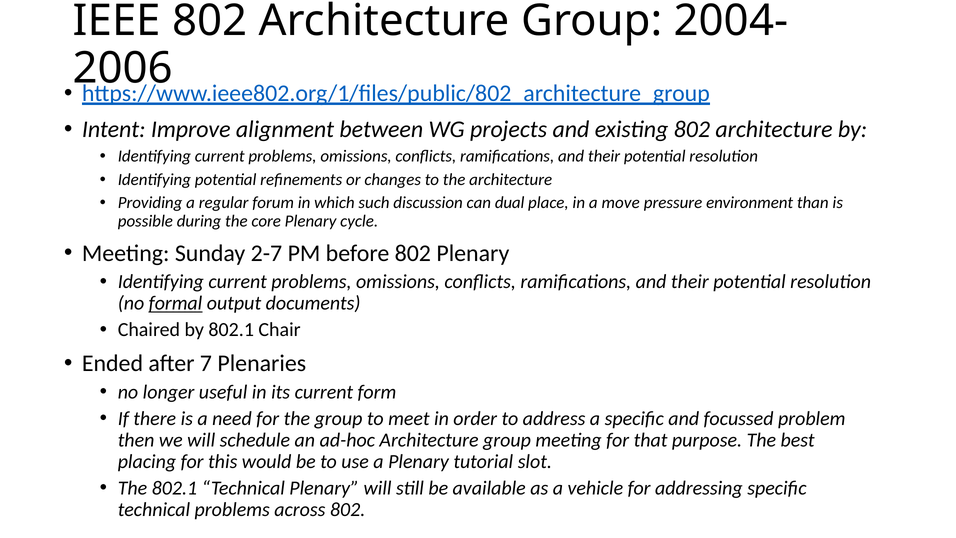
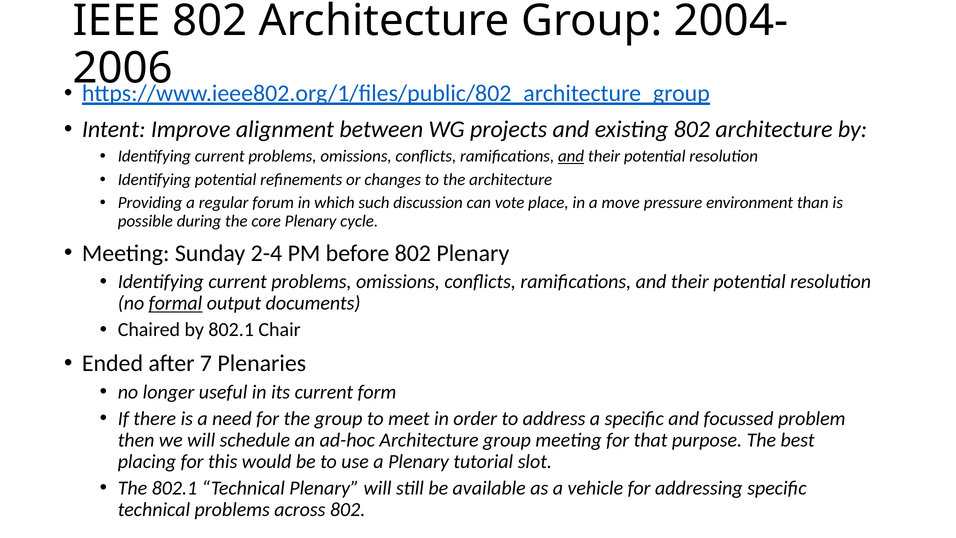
and underline: none -> present (571, 156)
dual: dual -> vote (510, 203)
2-7: 2-7 -> 2-4 (266, 253)
